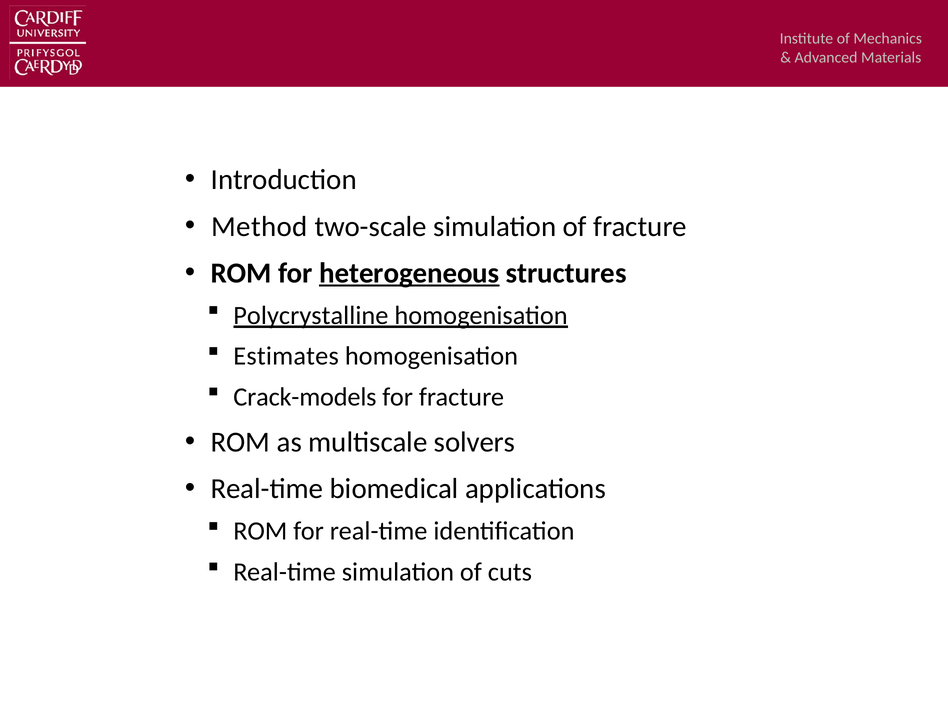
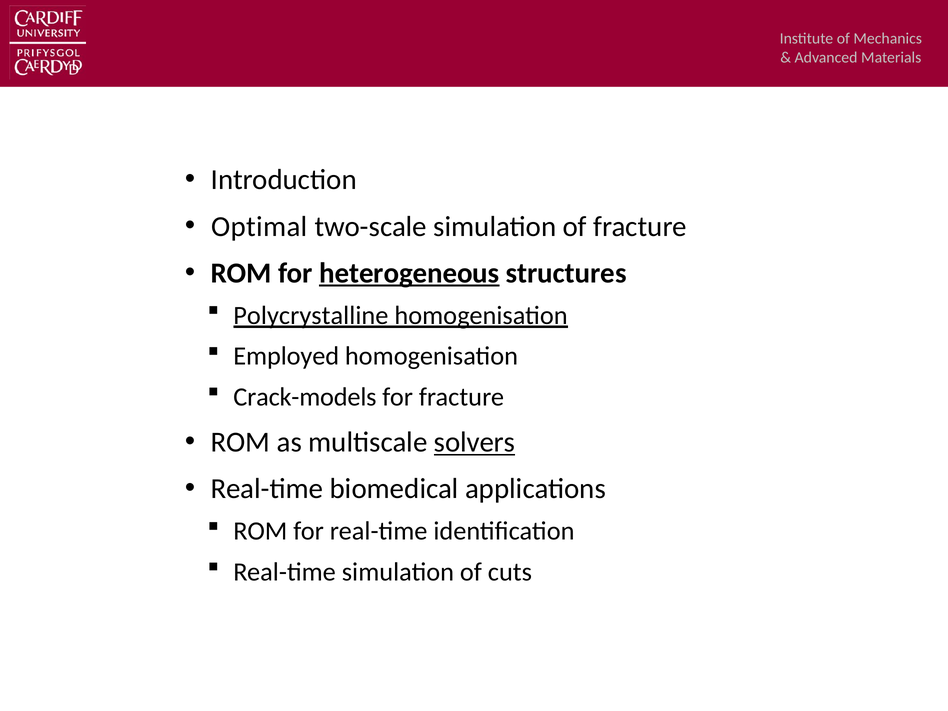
Method: Method -> Optimal (259, 227)
Estimates: Estimates -> Employed (286, 356)
solvers underline: none -> present (475, 442)
